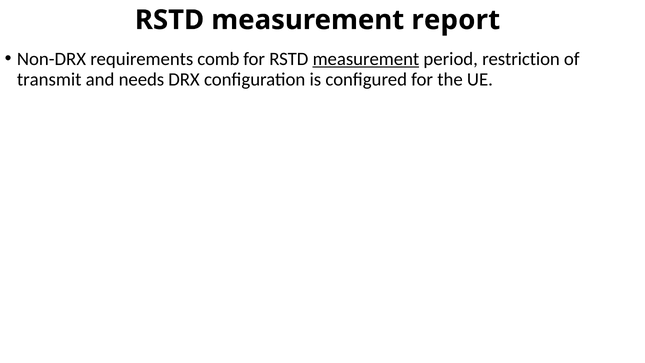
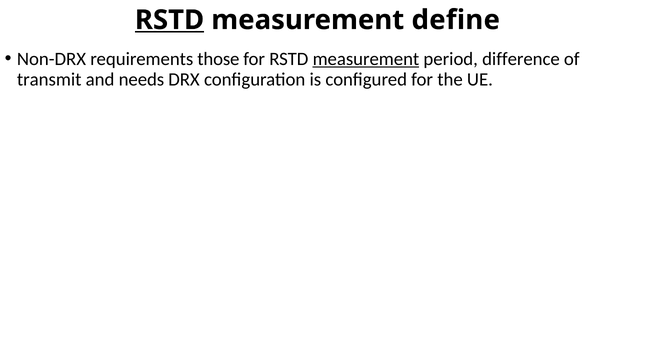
RSTD underline: none -> present (170, 20)
report: report -> define (456, 20)
comb: comb -> those (218, 59)
restriction: restriction -> difference (521, 59)
